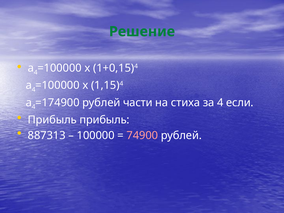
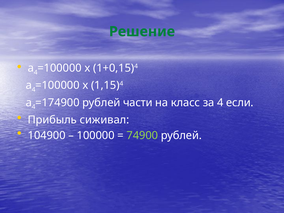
стиха: стиха -> класс (185, 103)
Прибыль прибыль: прибыль -> сиживал (104, 120)
887313: 887313 -> 104900 (47, 135)
74900 colour: pink -> light green (142, 135)
